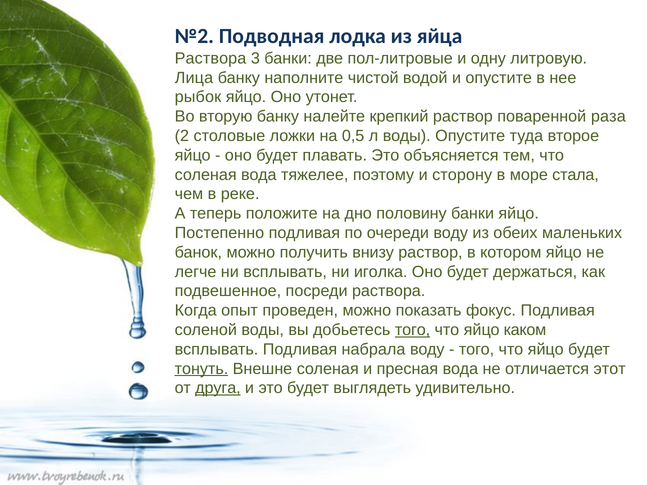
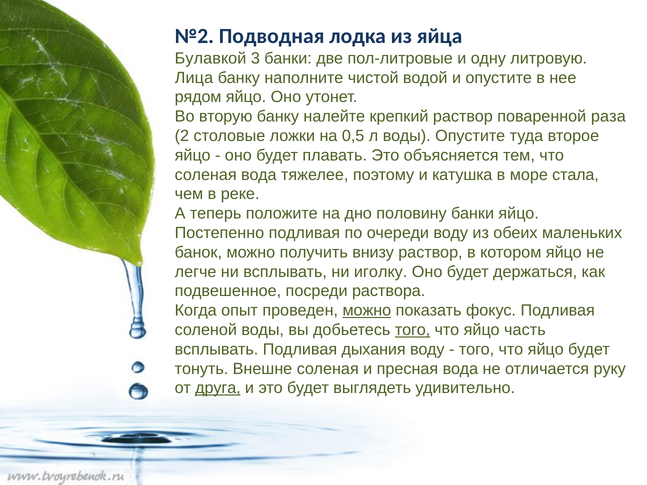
Раствора: Раствора -> Булавкой (211, 58)
рыбок: рыбок -> рядом (198, 97)
сторону: сторону -> катушка (462, 175)
иголка: иголка -> иголку (381, 272)
можно underline: none -> present (367, 311)
каком: каком -> часть (525, 330)
набрала: набрала -> дыхания (374, 349)
тонуть underline: present -> none (202, 369)
этот: этот -> руку (610, 369)
